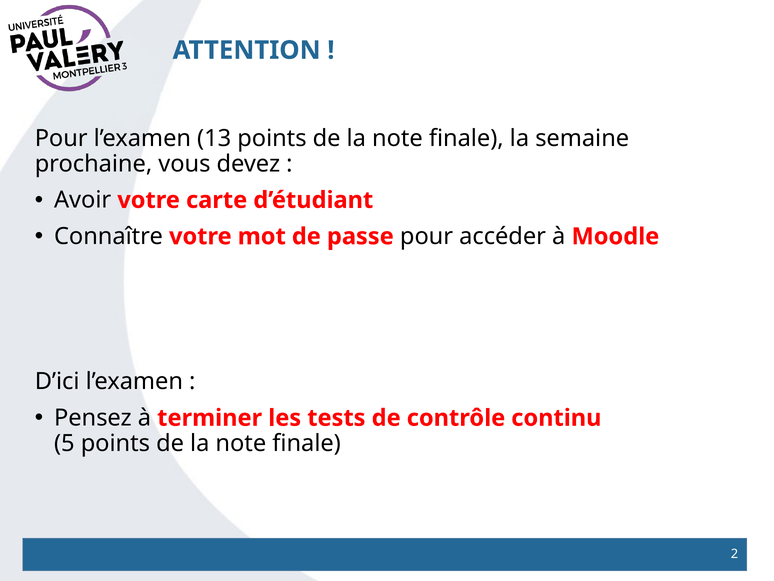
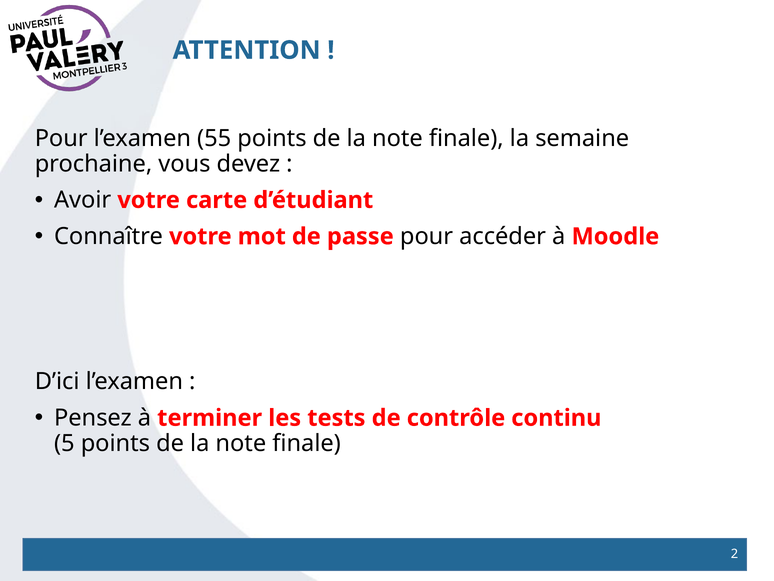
13: 13 -> 55 (214, 138)
